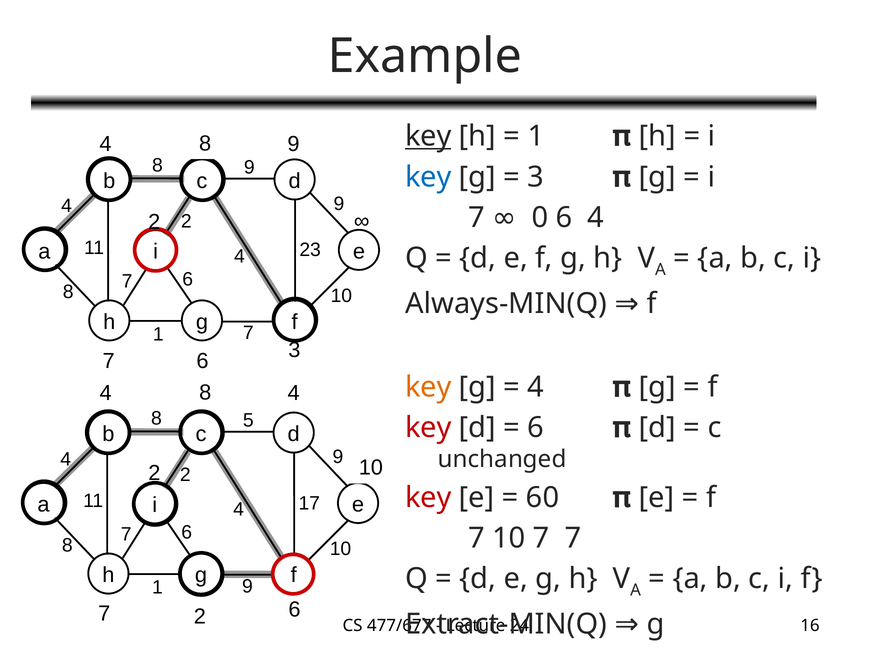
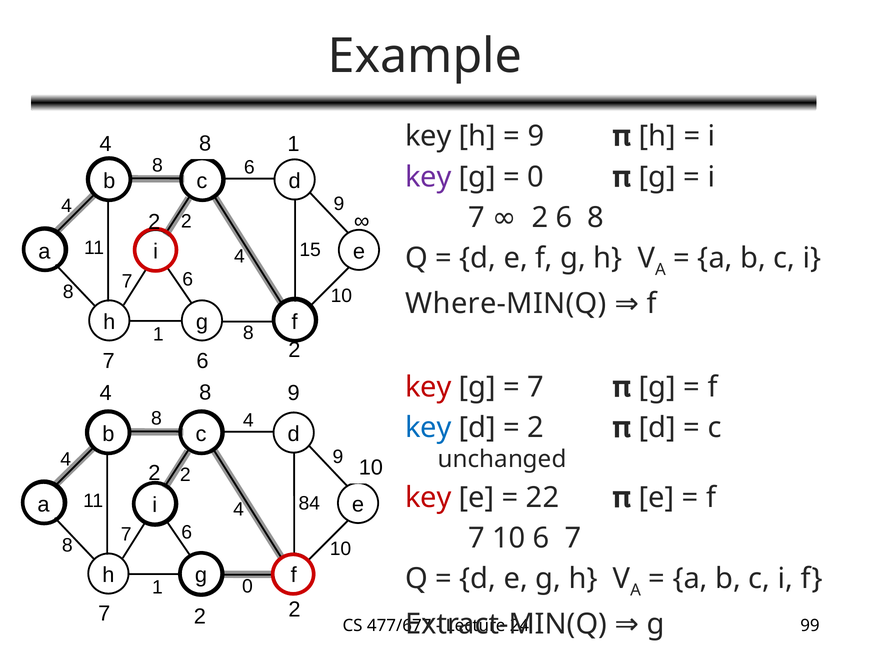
key underline: present -> none (428, 136)
1: 1 -> 9 (536, 136)
4 9: 9 -> 1 (293, 144)
8 9: 9 -> 6 (249, 167)
key colour: blue -> purple (428, 177)
3: 3 -> 0 (536, 177)
0: 0 -> 2 (540, 218)
4: 4 -> 8 (596, 218)
23: 23 -> 15 (310, 250)
Always-MIN(Q: Always-MIN(Q -> Where-MIN(Q (506, 304)
1 7: 7 -> 8 (248, 333)
3: 3 -> 2 (294, 350)
key colour: orange -> red (428, 387)
4: 4 -> 7 (536, 387)
4 4: 4 -> 9 (294, 393)
8 5: 5 -> 4 (248, 421)
key colour: red -> blue (428, 428)
6: 6 -> 2 (536, 428)
60: 60 -> 22 (543, 498)
17: 17 -> 84 (309, 503)
7 10 7: 7 -> 6 (541, 538)
1 9: 9 -> 0 (247, 586)
6: 6 -> 2 (295, 609)
16: 16 -> 99 (810, 626)
